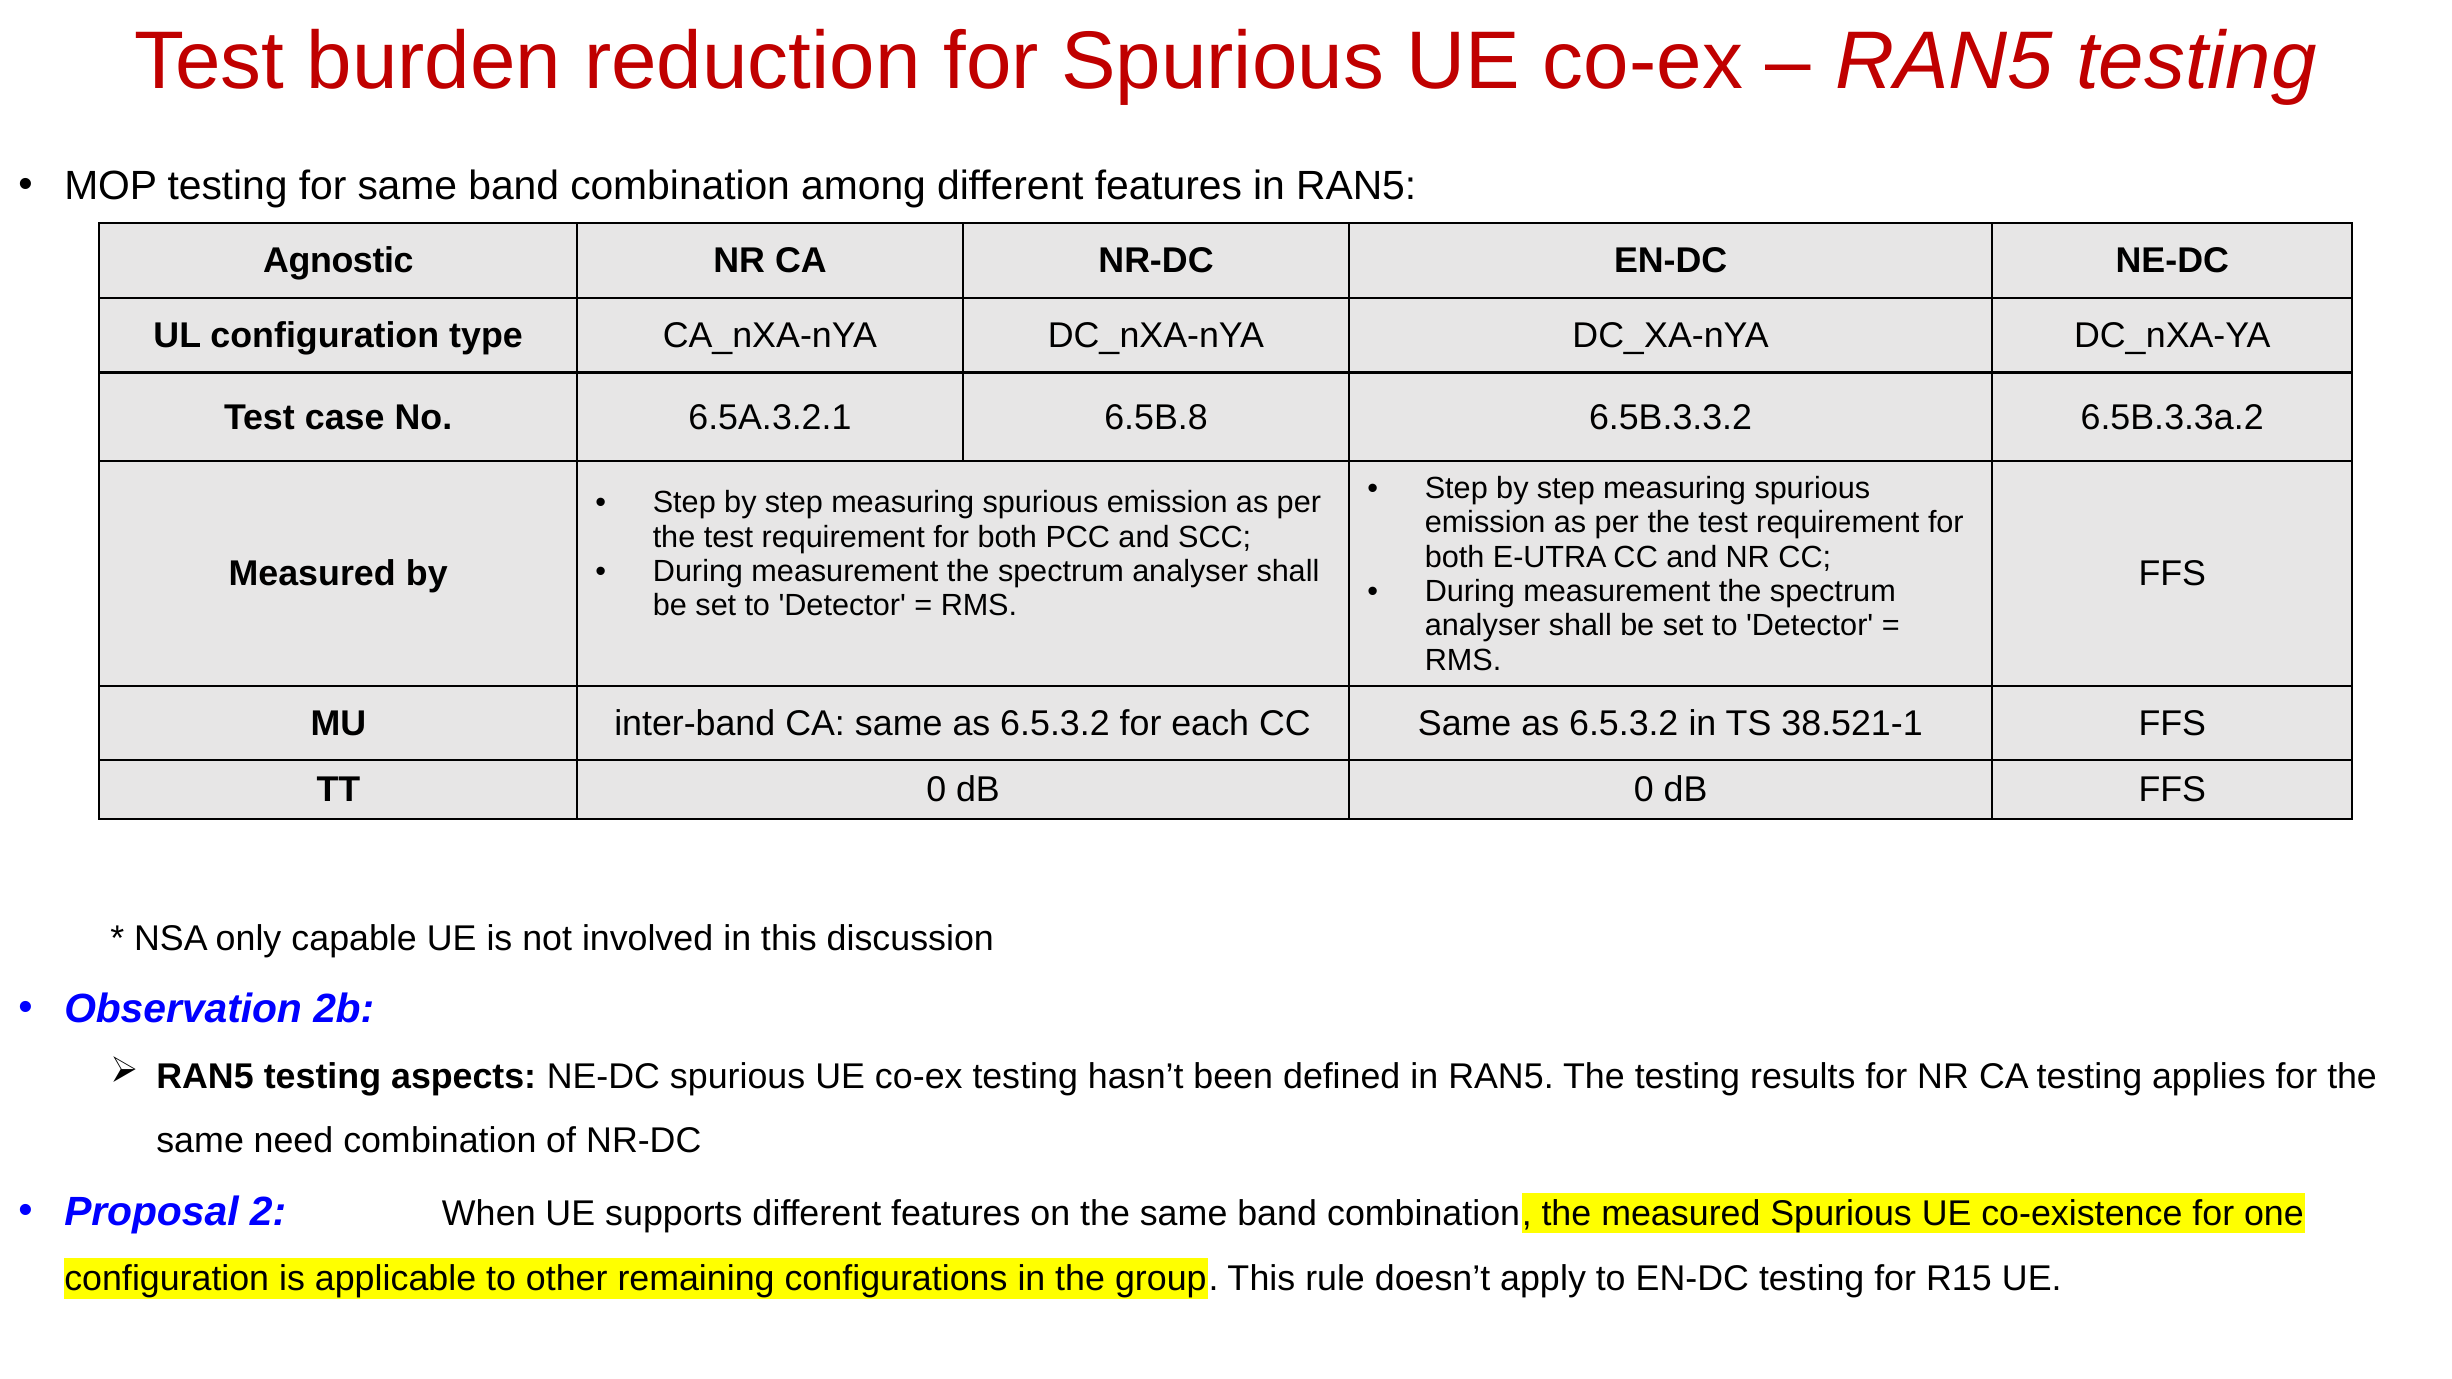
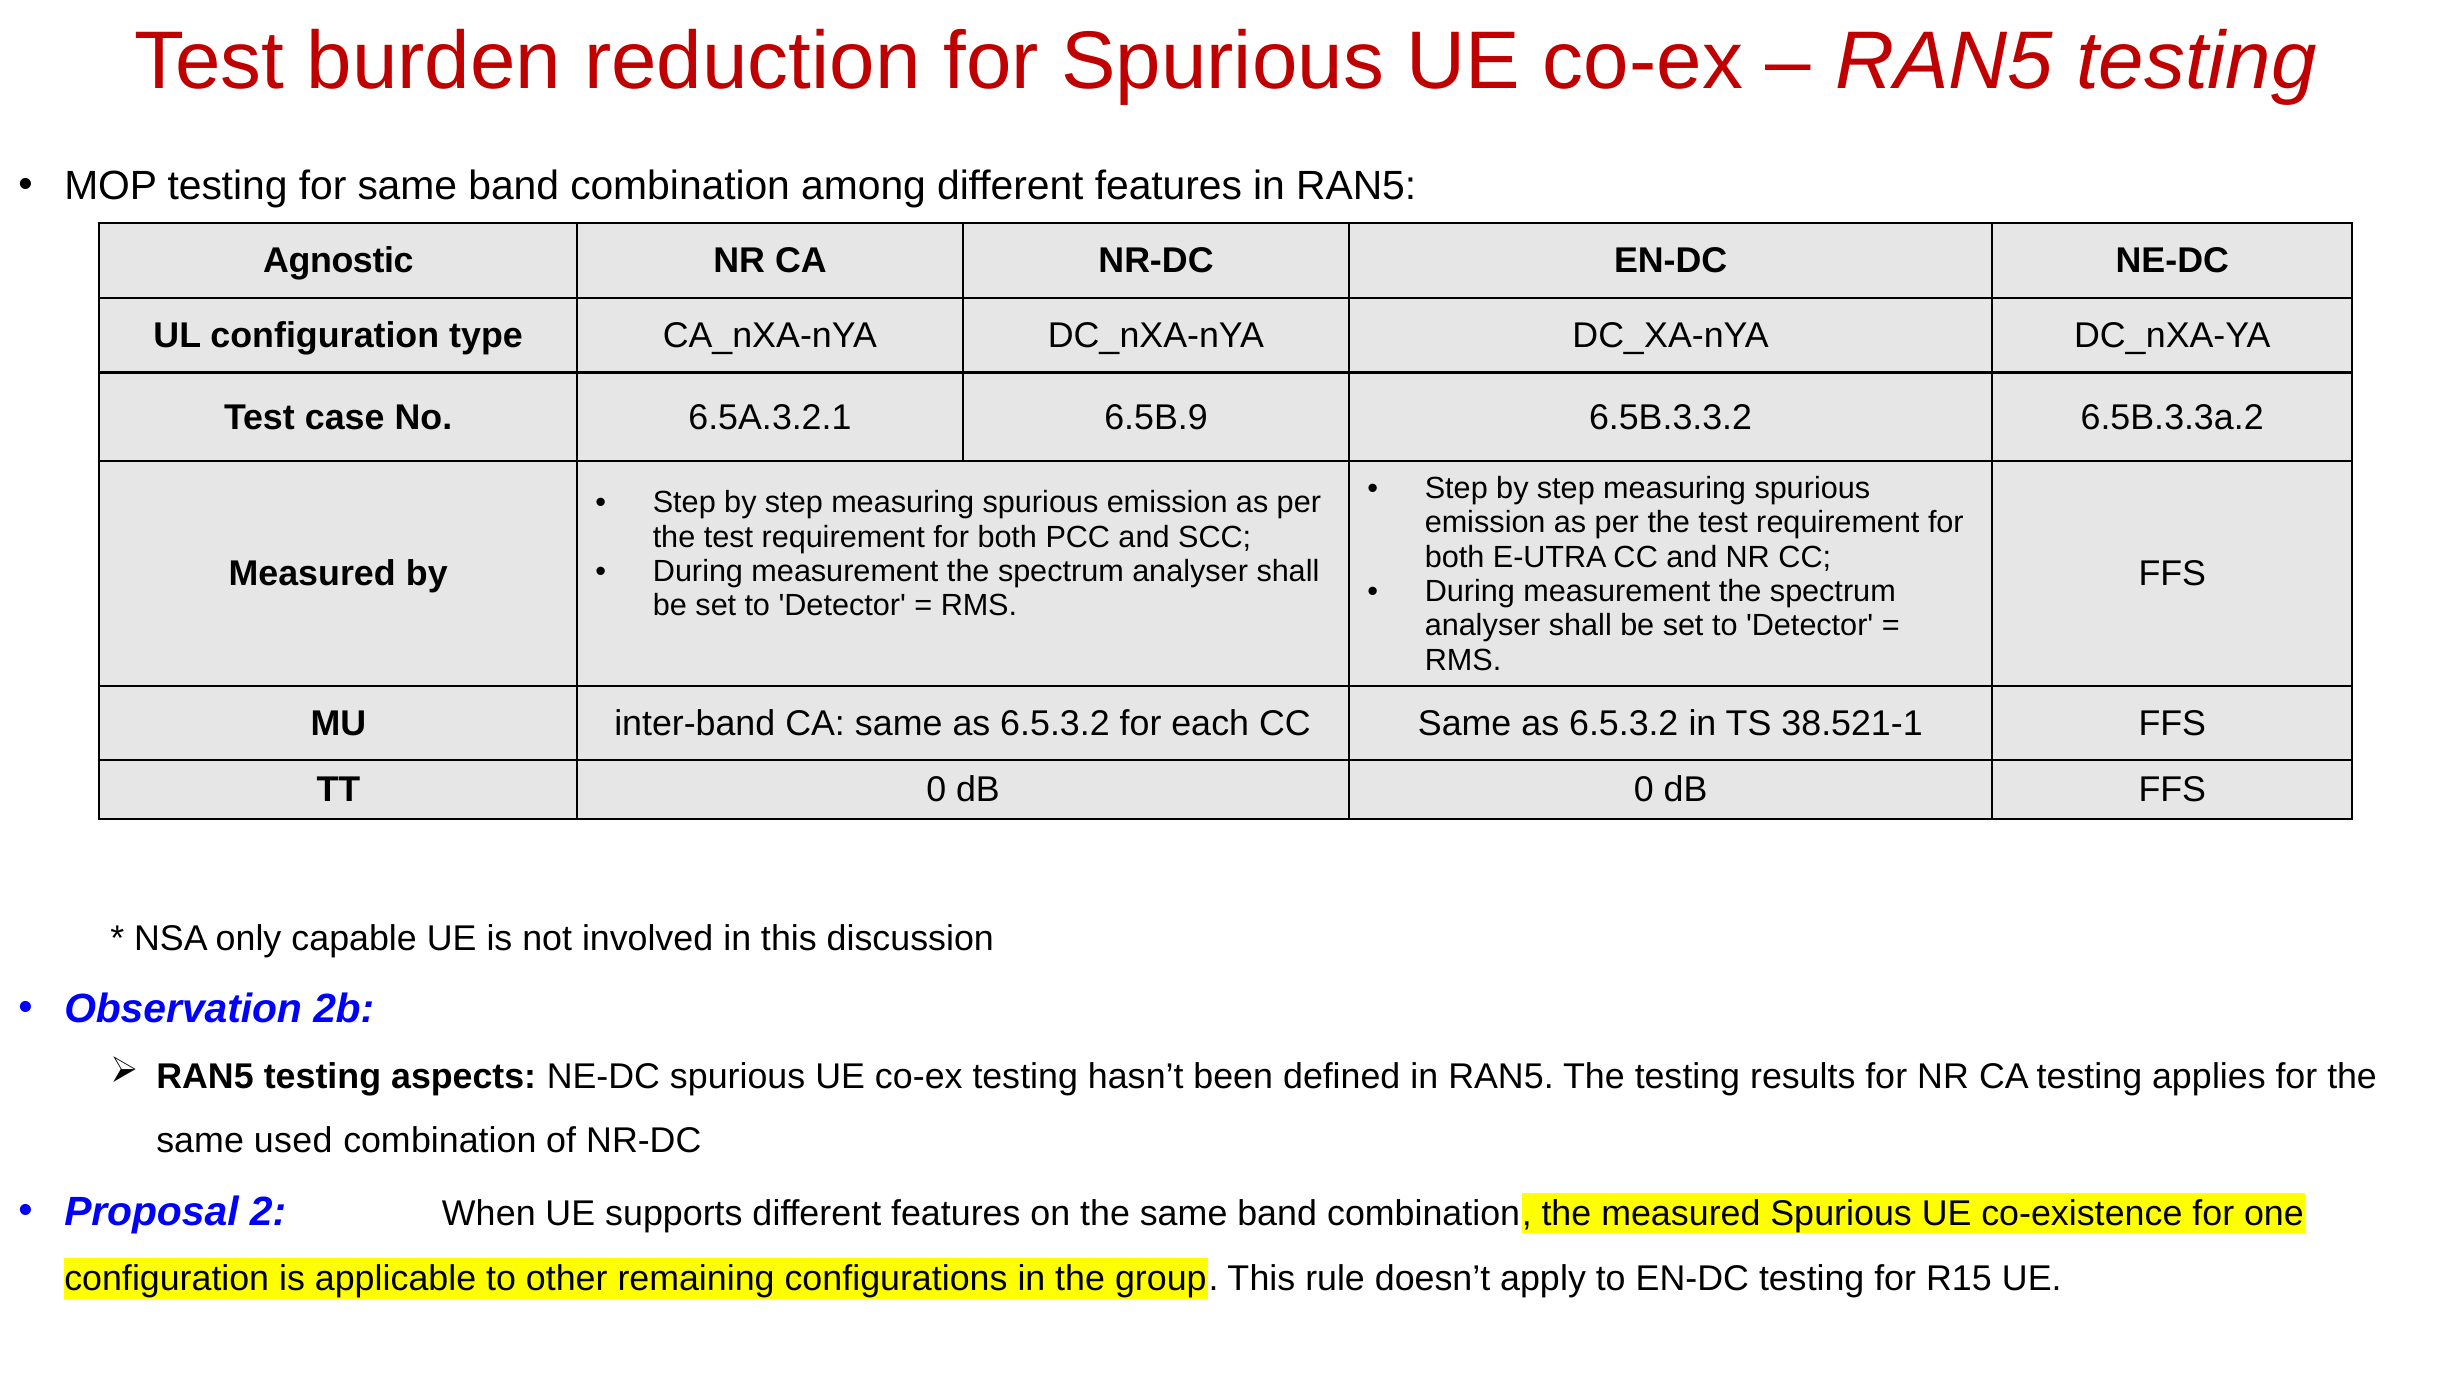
6.5B.8: 6.5B.8 -> 6.5B.9 (1156, 418)
need: need -> used (293, 1141)
